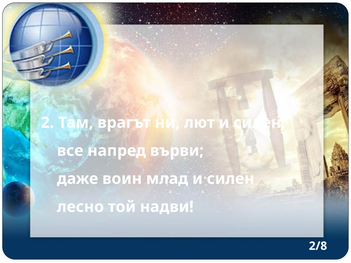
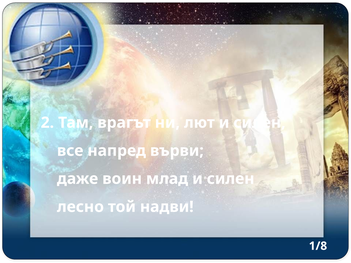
2/8: 2/8 -> 1/8 (318, 246)
